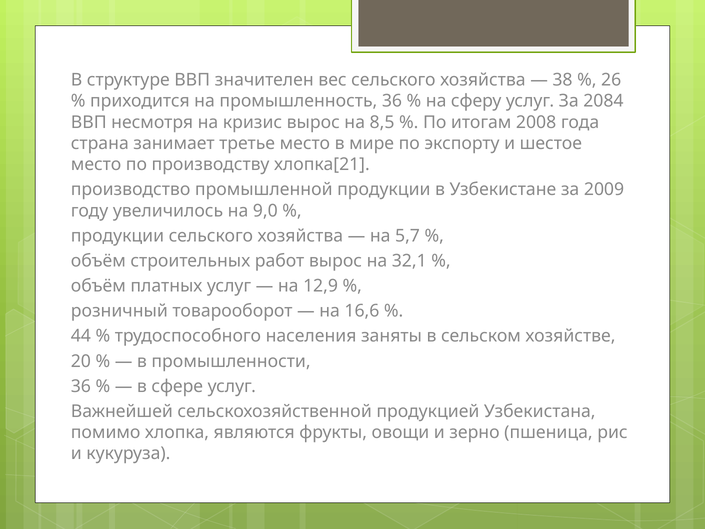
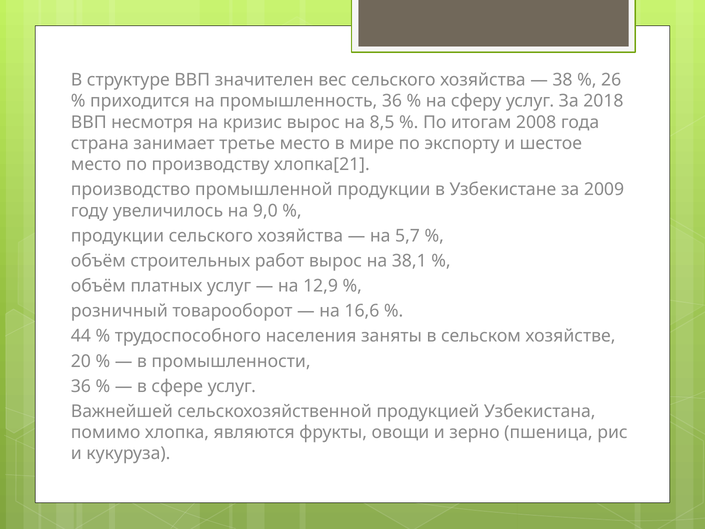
2084: 2084 -> 2018 (603, 101)
32,1: 32,1 -> 38,1 (409, 261)
